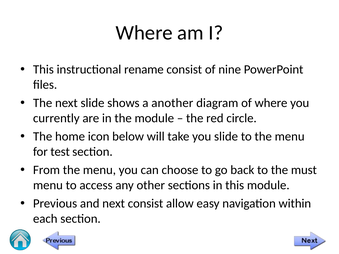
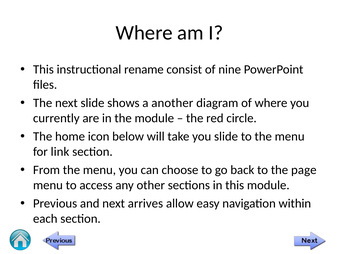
test: test -> link (60, 152)
must: must -> page (304, 170)
next consist: consist -> arrives (145, 204)
